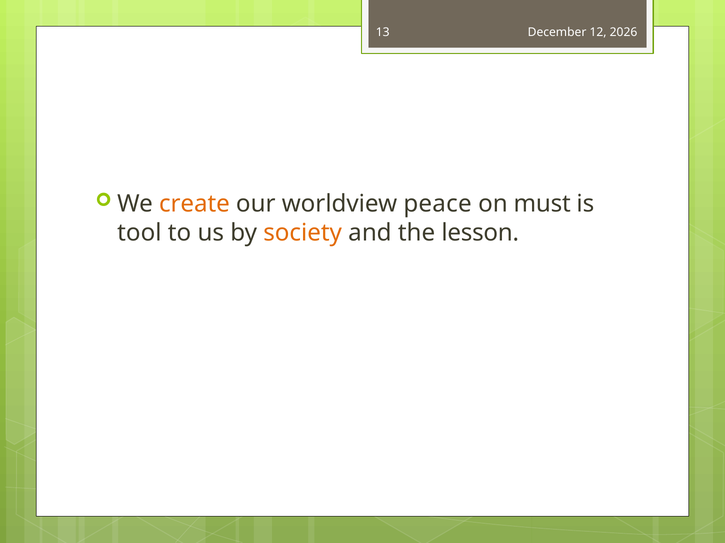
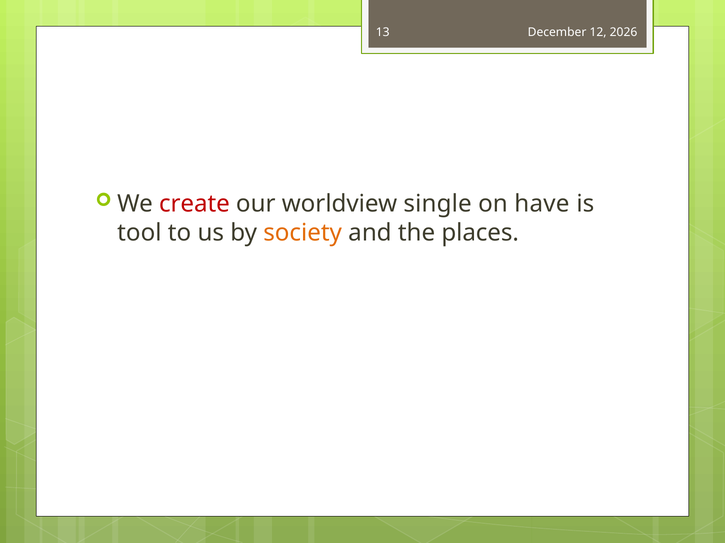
create colour: orange -> red (194, 204)
peace: peace -> single (438, 204)
must: must -> have (542, 204)
lesson: lesson -> places (480, 233)
